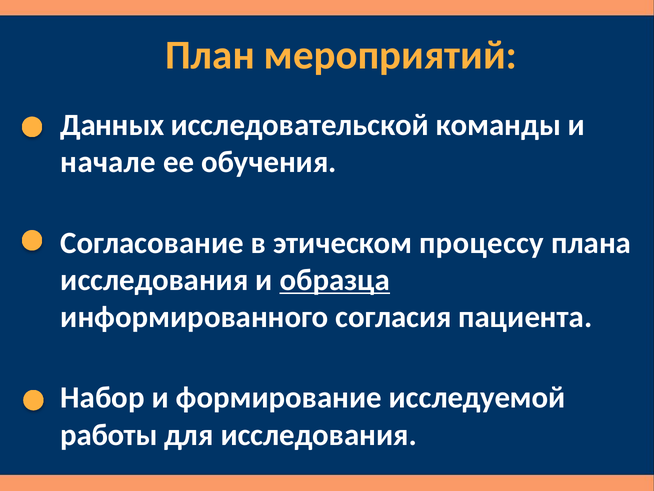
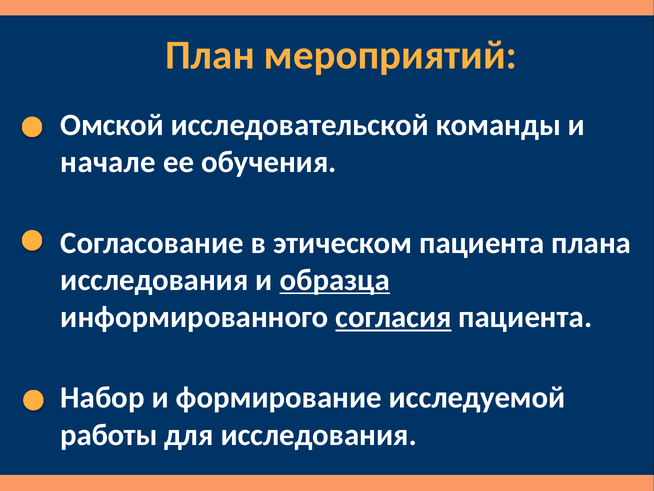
Данных: Данных -> Омской (112, 125)
этическом процессу: процессу -> пациента (482, 243)
согласия underline: none -> present (394, 317)
